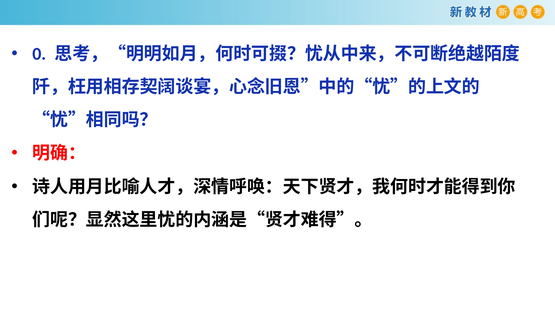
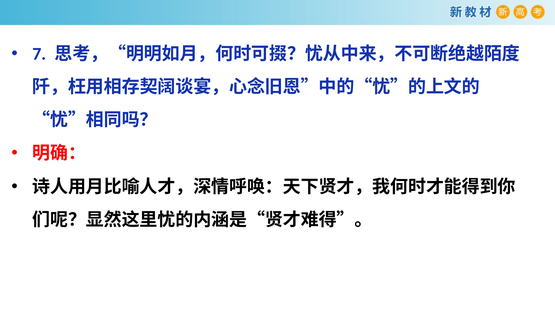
0: 0 -> 7 (39, 54)
